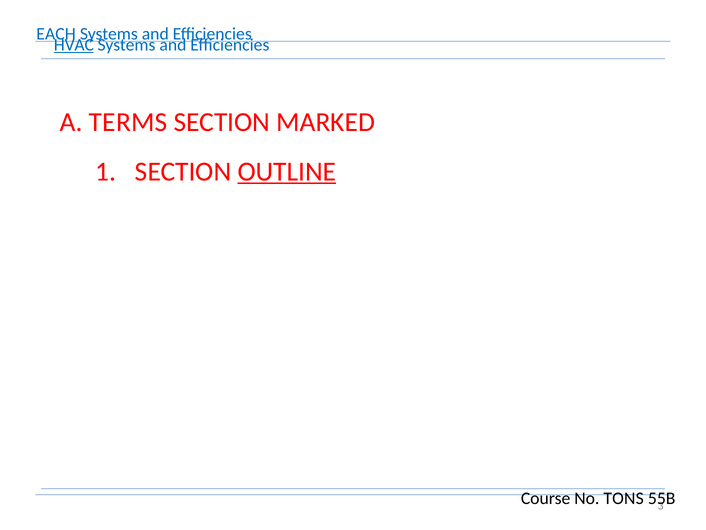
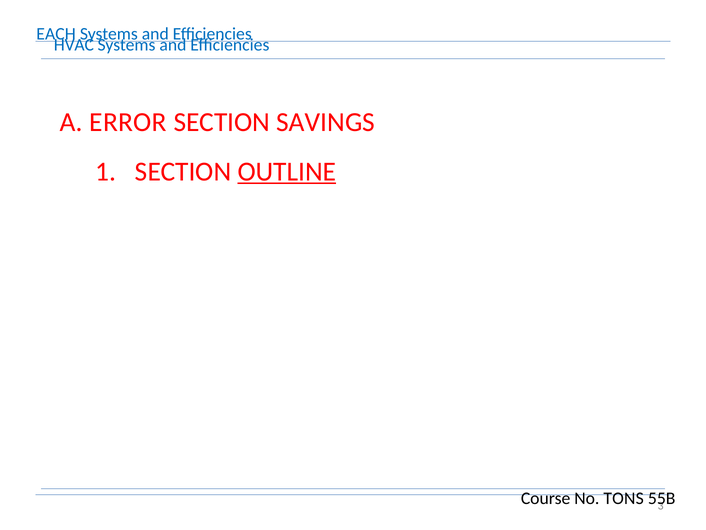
HVAC underline: present -> none (74, 45)
TERMS: TERMS -> ERROR (128, 122)
MARKED: MARKED -> SAVINGS (326, 122)
